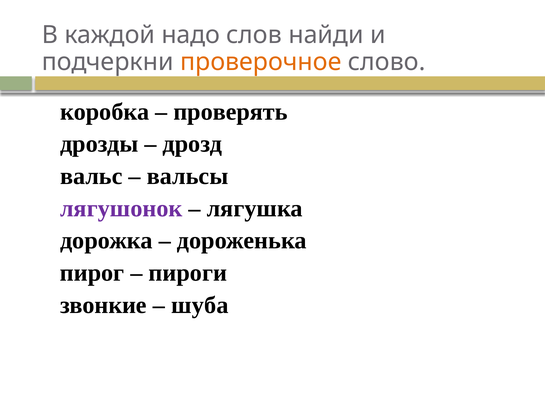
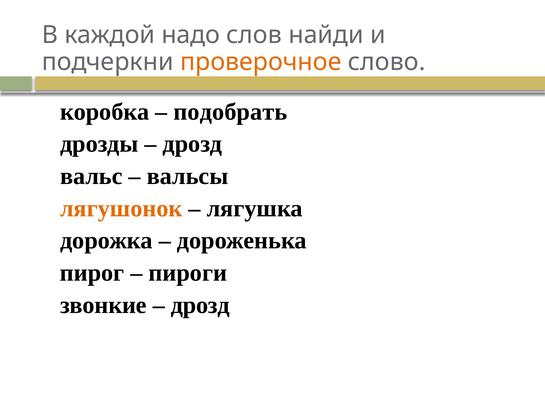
проверять: проверять -> подобрать (230, 112)
лягушонок colour: purple -> orange (121, 208)
шуба: шуба -> дрозд (200, 305)
